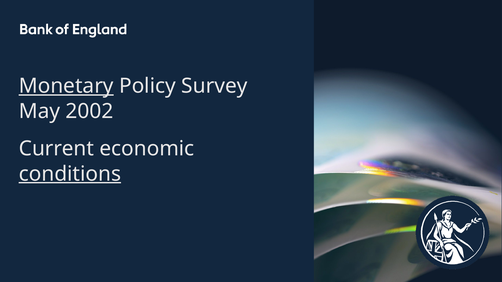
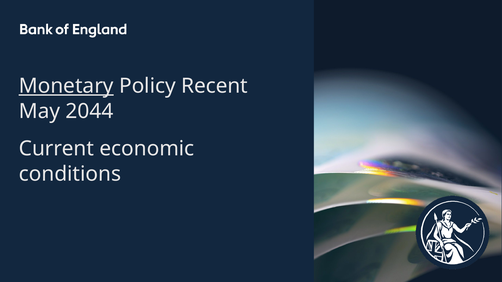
Survey: Survey -> Recent (214, 86)
2002: 2002 -> 2044 (89, 111)
conditions underline: present -> none (70, 174)
